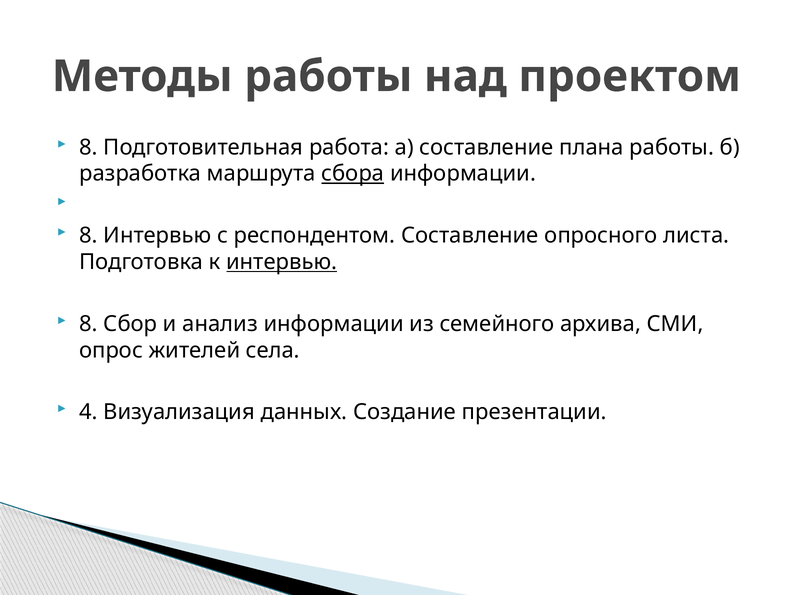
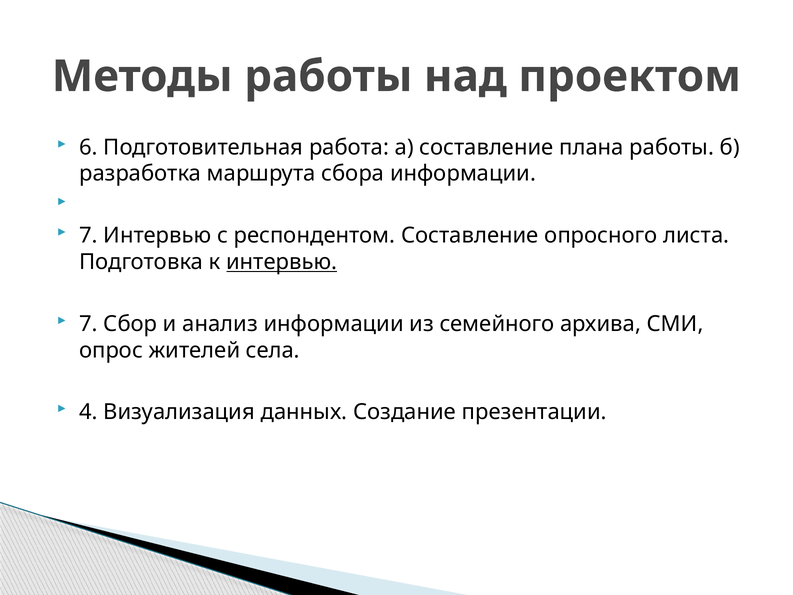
8: 8 -> 6 (88, 147)
сбора underline: present -> none (353, 174)
8: 8 -> 7 (88, 235)
8: 8 -> 7 (88, 324)
